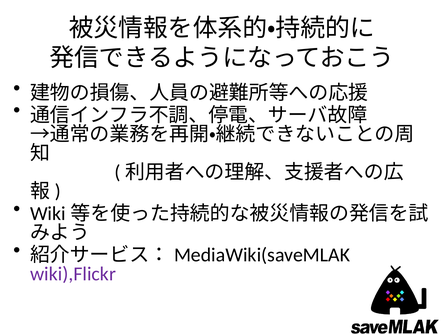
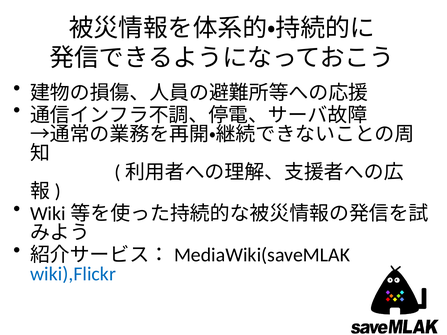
wiki),Flickr colour: purple -> blue (73, 274)
